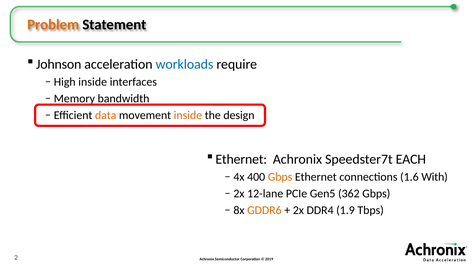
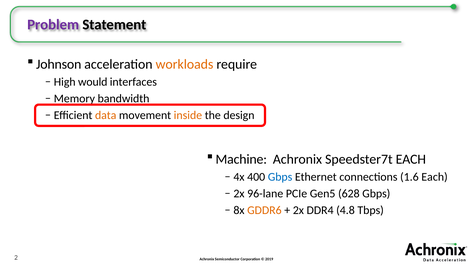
Problem colour: orange -> purple (53, 25)
workloads colour: blue -> orange (185, 64)
inside: inside -> would (93, 82)
Ethernet: Ethernet -> Machine (241, 159)
Gbps colour: orange -> blue (280, 177)
1.6 With: With -> Each (435, 177)
12-lane: 12-lane -> 96-lane (265, 194)
362: 362 -> 628 (349, 194)
1.9: 1.9 -> 4.8 (346, 210)
